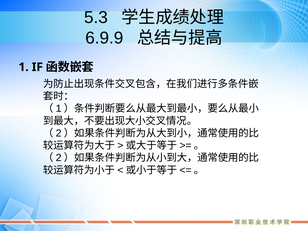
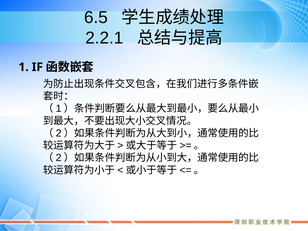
5.3: 5.3 -> 6.5 (96, 17)
6.9.9: 6.9.9 -> 2.2.1 (104, 38)
